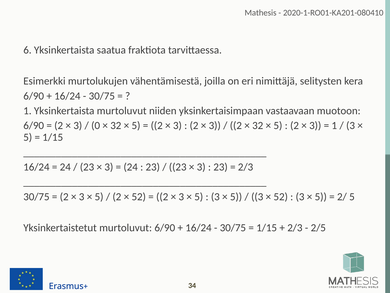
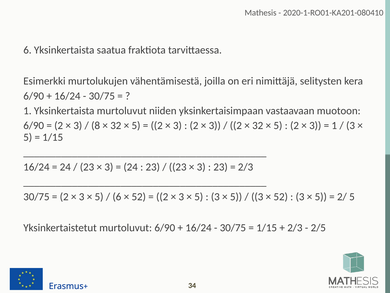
0: 0 -> 8 (96, 125)
2: 2 -> 6 (117, 196)
